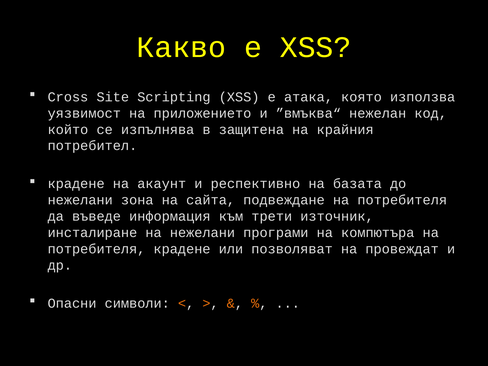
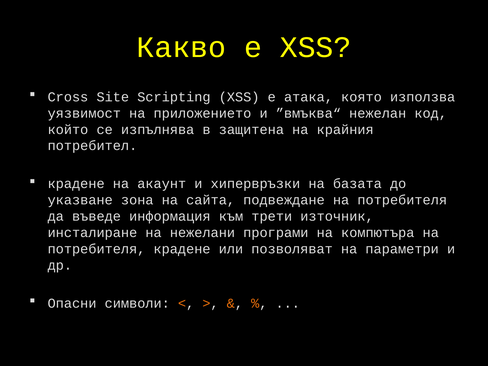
респективно: респективно -> хипервръзки (255, 184)
нежелани: нежелани -> указване (80, 200)
провеждат: провеждат -> параметри (402, 249)
